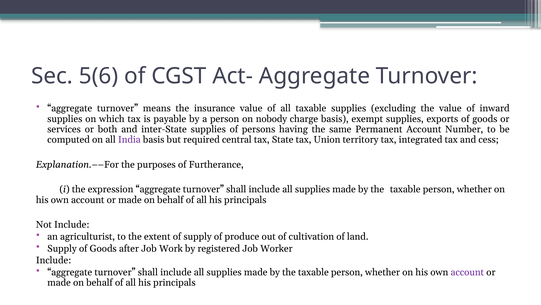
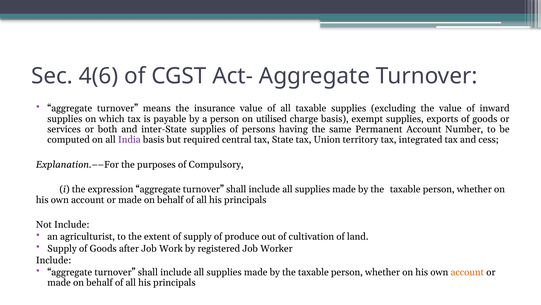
5(6: 5(6 -> 4(6 (99, 76)
nobody: nobody -> utilised (271, 119)
Furtherance: Furtherance -> Compulsory (216, 165)
account colour: purple -> orange (467, 272)
